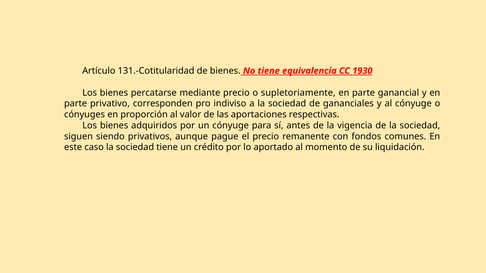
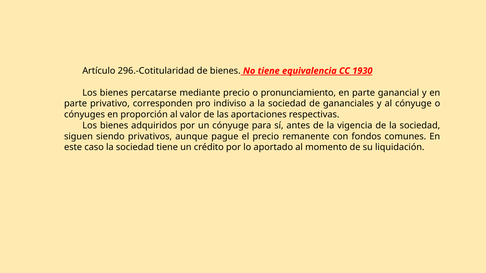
131.-Cotitularidad: 131.-Cotitularidad -> 296.-Cotitularidad (156, 71)
supletoriamente: supletoriamente -> pronunciamiento (298, 93)
